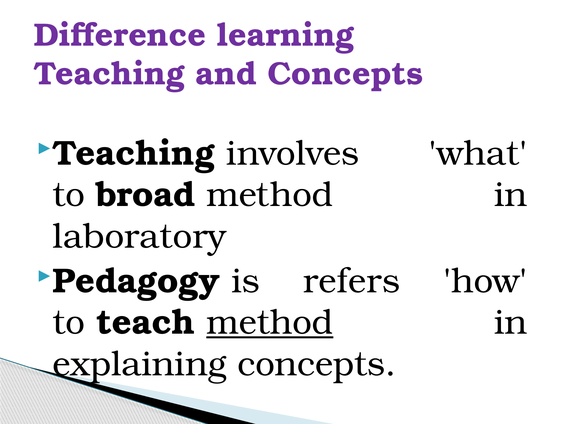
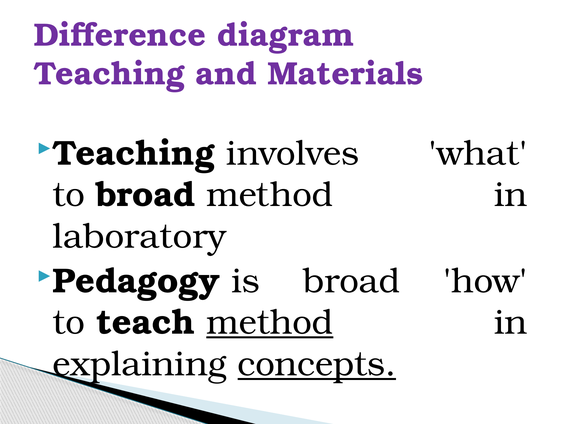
learning: learning -> diagram (286, 35)
and Concepts: Concepts -> Materials (345, 74)
is refers: refers -> broad (352, 281)
concepts underline: none -> present (317, 364)
